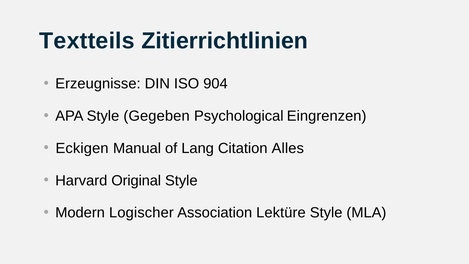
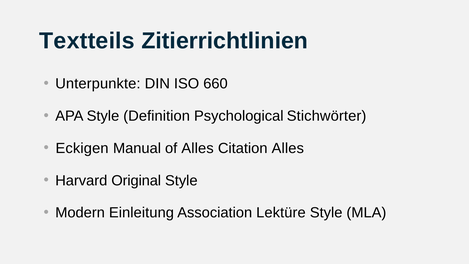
Erzeugnisse: Erzeugnisse -> Unterpunkte (98, 84)
904: 904 -> 660 (215, 84)
Gegeben: Gegeben -> Definition (157, 116)
Eingrenzen: Eingrenzen -> Stichwörter (327, 116)
of Lang: Lang -> Alles (198, 148)
Logischer: Logischer -> Einleitung (141, 213)
